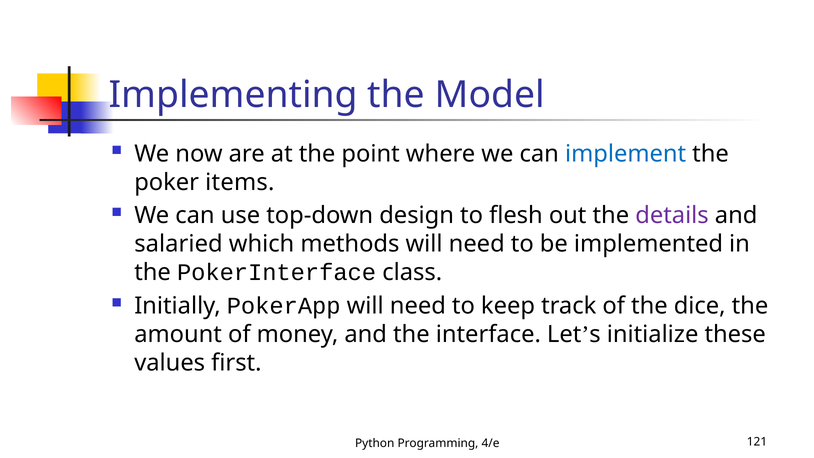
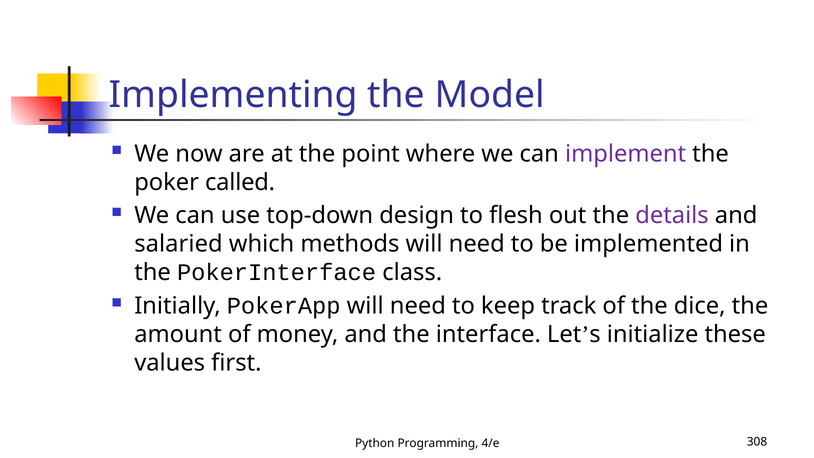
implement colour: blue -> purple (626, 154)
items: items -> called (240, 182)
121: 121 -> 308 (757, 441)
